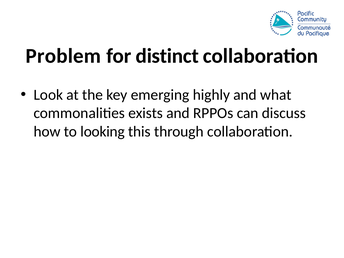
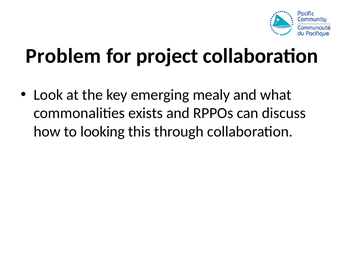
distinct: distinct -> project (167, 56)
highly: highly -> mealy (211, 95)
